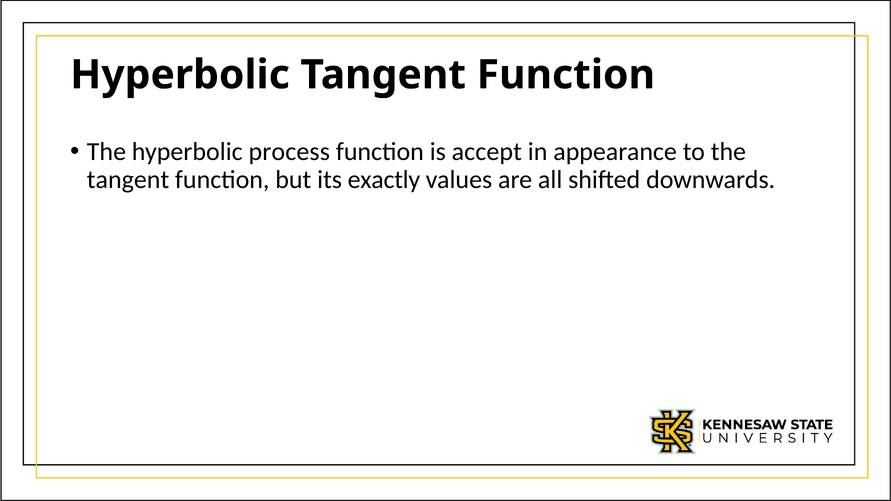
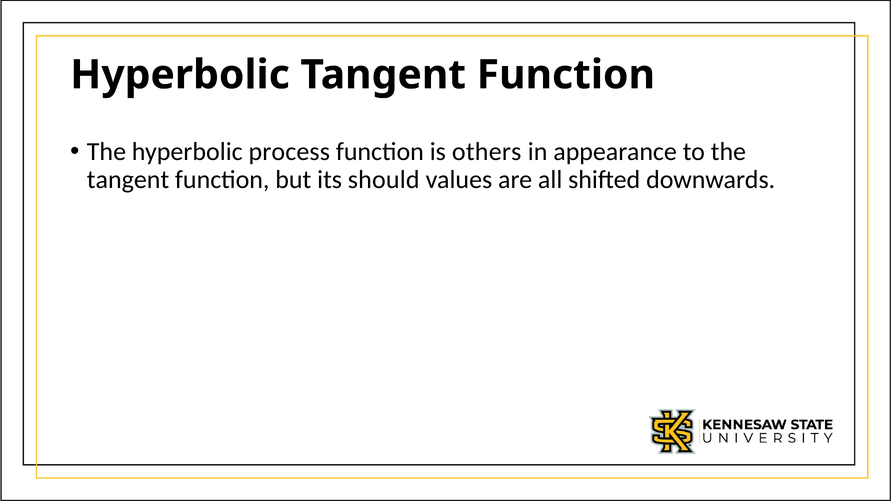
accept: accept -> others (487, 152)
exactly: exactly -> should (384, 180)
